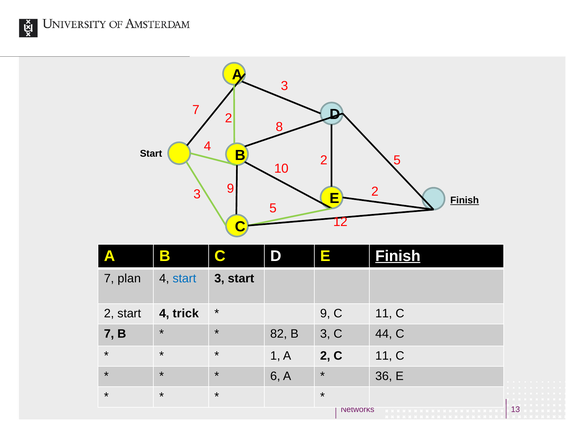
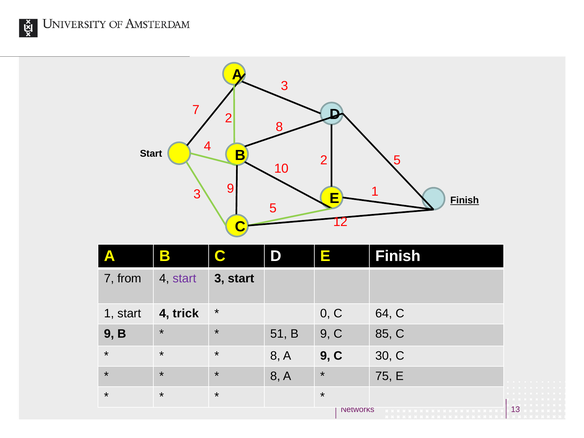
9 2: 2 -> 1 (375, 192)
Finish underline: present -> none (398, 256)
plan: plan -> from (129, 278)
start colour: blue -> purple (184, 278)
2: 2 -> 1 (109, 313)
9: 9 -> 0 (325, 313)
11: 11 -> 64 (384, 313)
7: 7 -> 9 (109, 334)
82: 82 -> 51 (279, 334)
B 3: 3 -> 9 (325, 334)
44: 44 -> 85 (384, 334)
1: 1 -> 8 (275, 356)
A 2: 2 -> 9 (325, 356)
11: 11 -> 30 (384, 356)
6: 6 -> 8 (275, 376)
36: 36 -> 75 (384, 376)
